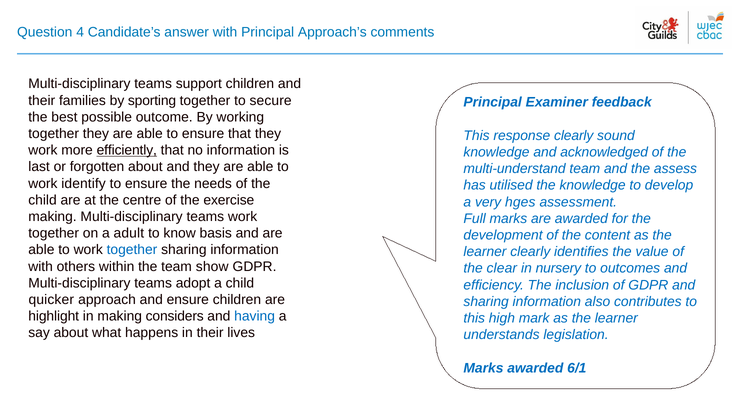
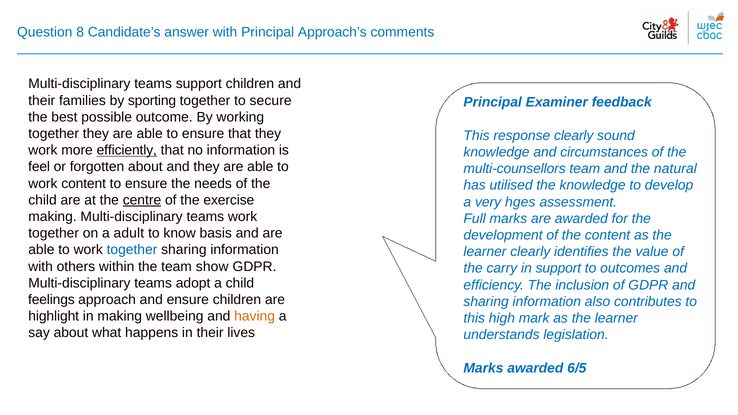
4: 4 -> 8 (80, 32)
acknowledged: acknowledged -> circumstances (604, 152)
last: last -> feel (39, 167)
multi-understand: multi-understand -> multi-counsellors (515, 169)
assess: assess -> natural (675, 169)
work identify: identify -> content (84, 184)
centre underline: none -> present (142, 200)
clear: clear -> carry (502, 268)
in nursery: nursery -> support (558, 268)
quicker: quicker -> feelings (51, 300)
considers: considers -> wellbeing (175, 316)
having colour: blue -> orange (255, 316)
6/1: 6/1 -> 6/5 (577, 368)
